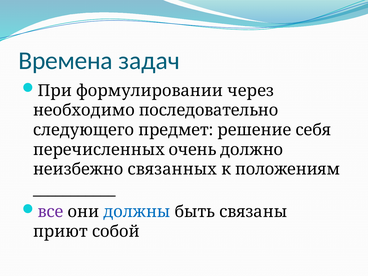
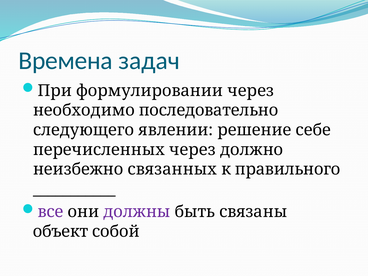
предмет: предмет -> явлении (176, 130)
себя: себя -> себе (313, 130)
перечисленных очень: очень -> через (192, 150)
положениям: положениям -> правильного (288, 169)
должны colour: blue -> purple (137, 212)
приют: приют -> объект (61, 231)
